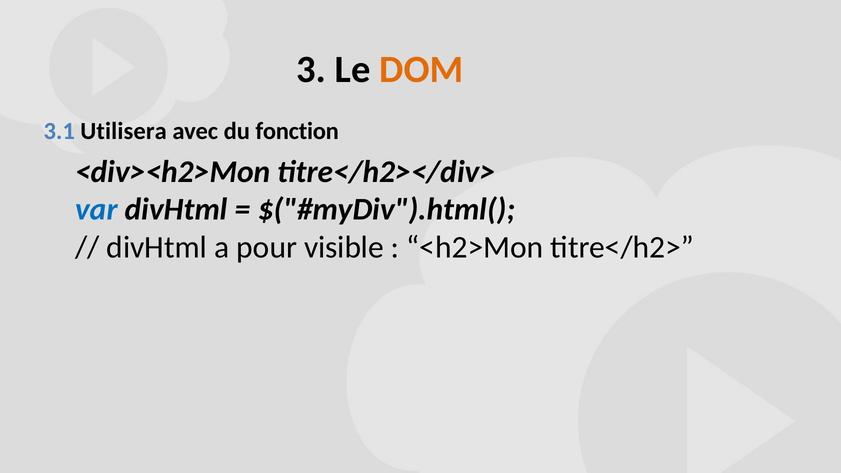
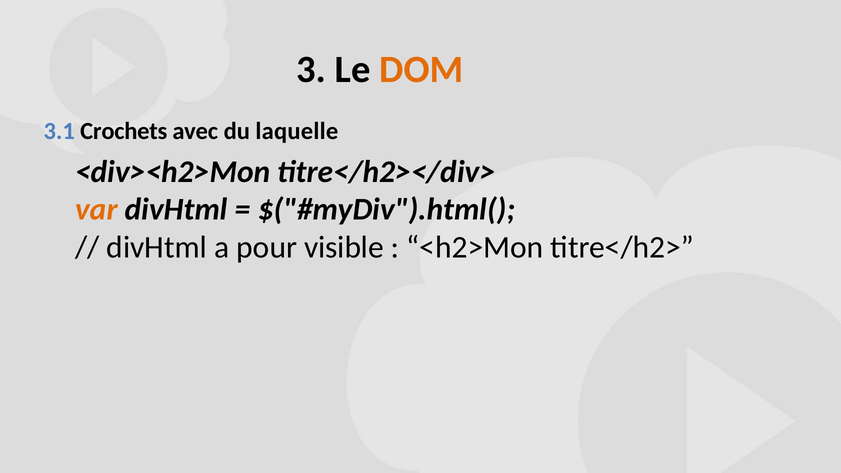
Utilisera: Utilisera -> Crochets (124, 131)
fonction: fonction -> laquelle (297, 131)
var colour: blue -> orange (96, 210)
